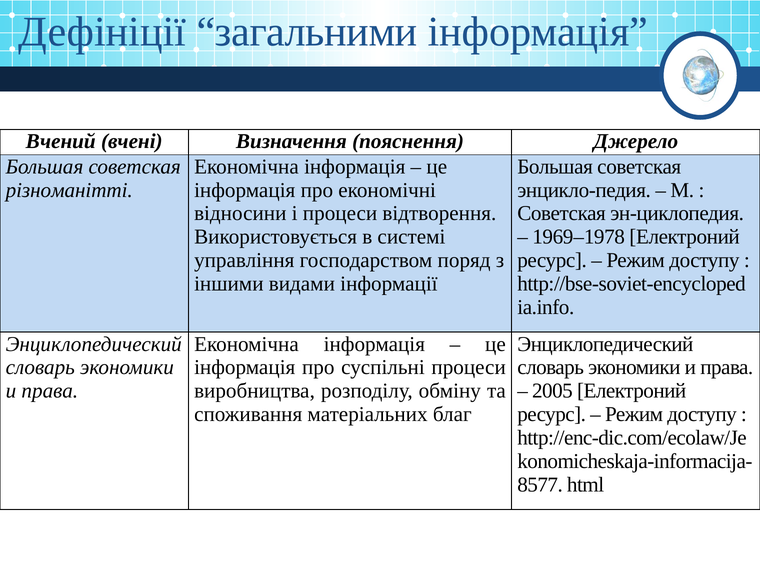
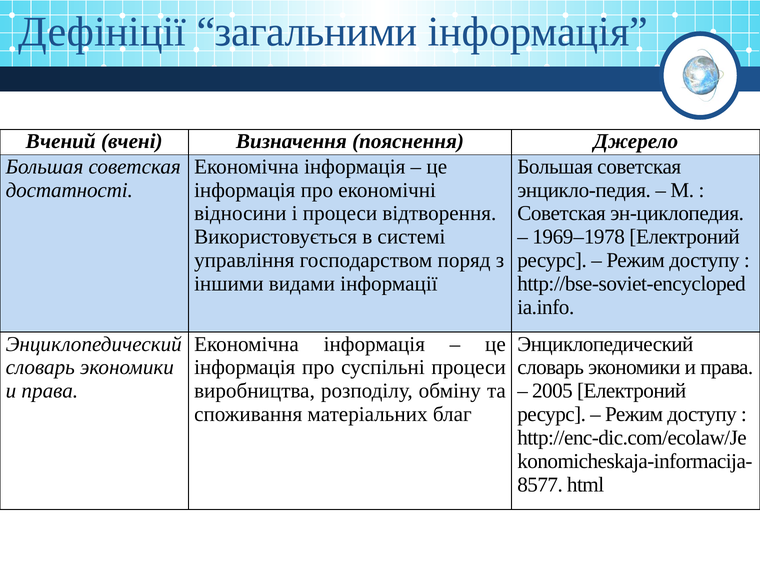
різноманітті: різноманітті -> достатності (69, 190)
